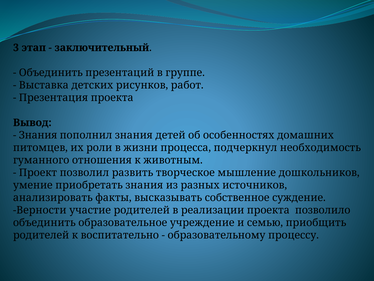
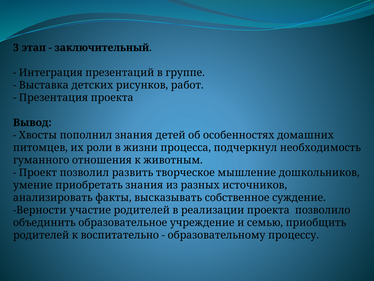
Объединить: Объединить -> Интеграция (51, 73)
Знания: Знания -> Хвосты (38, 135)
